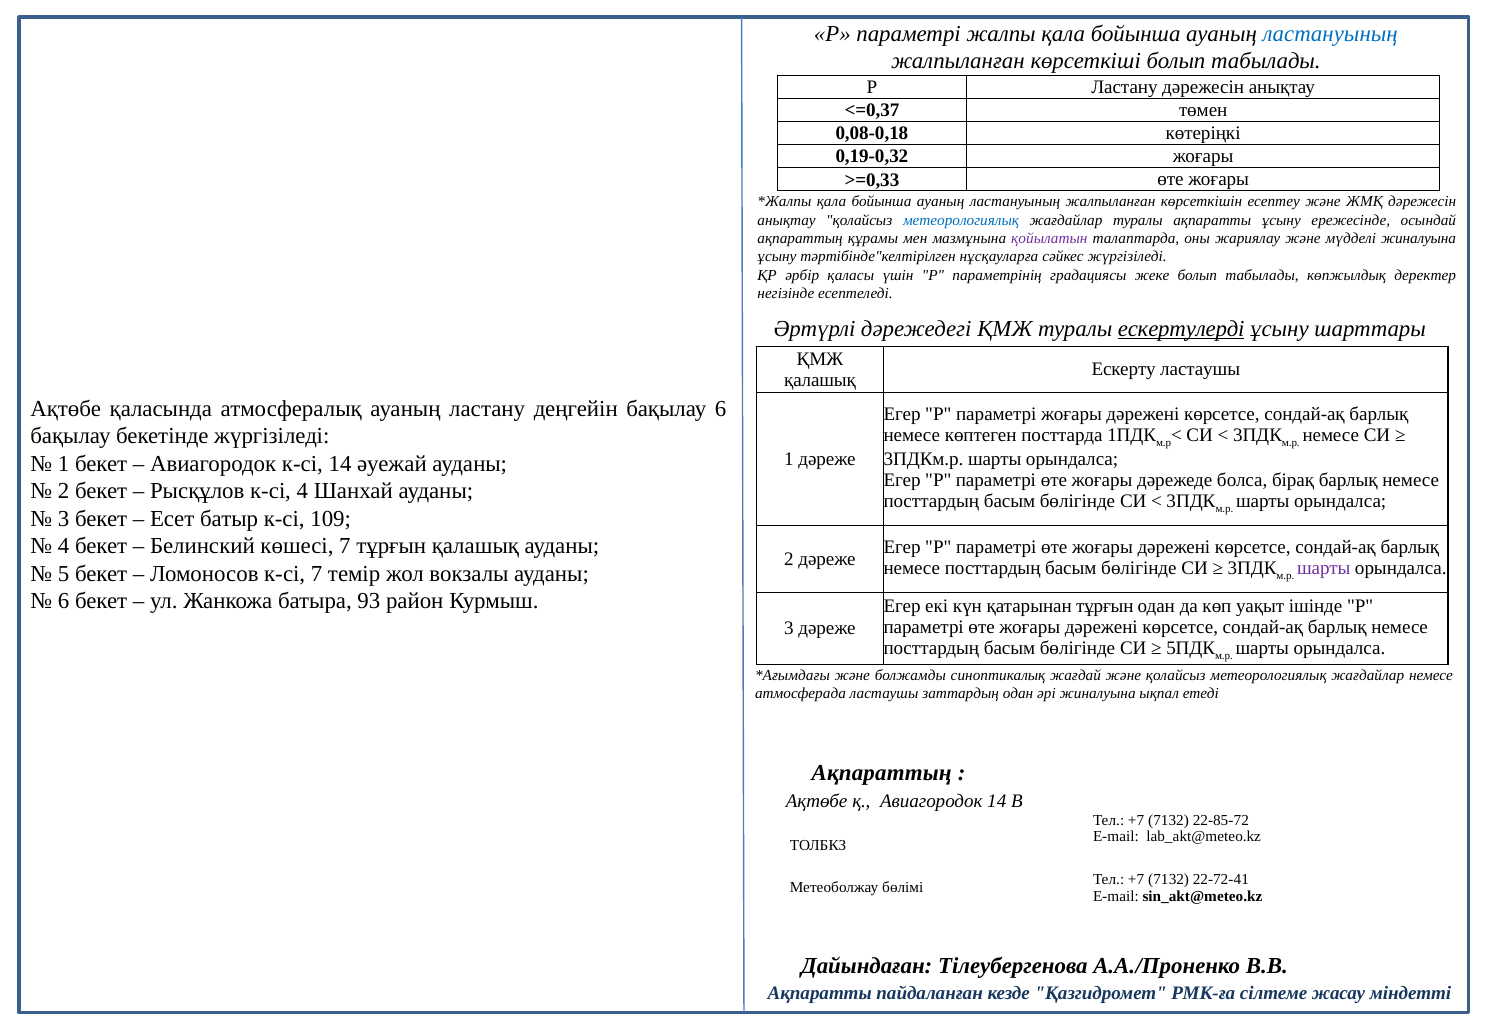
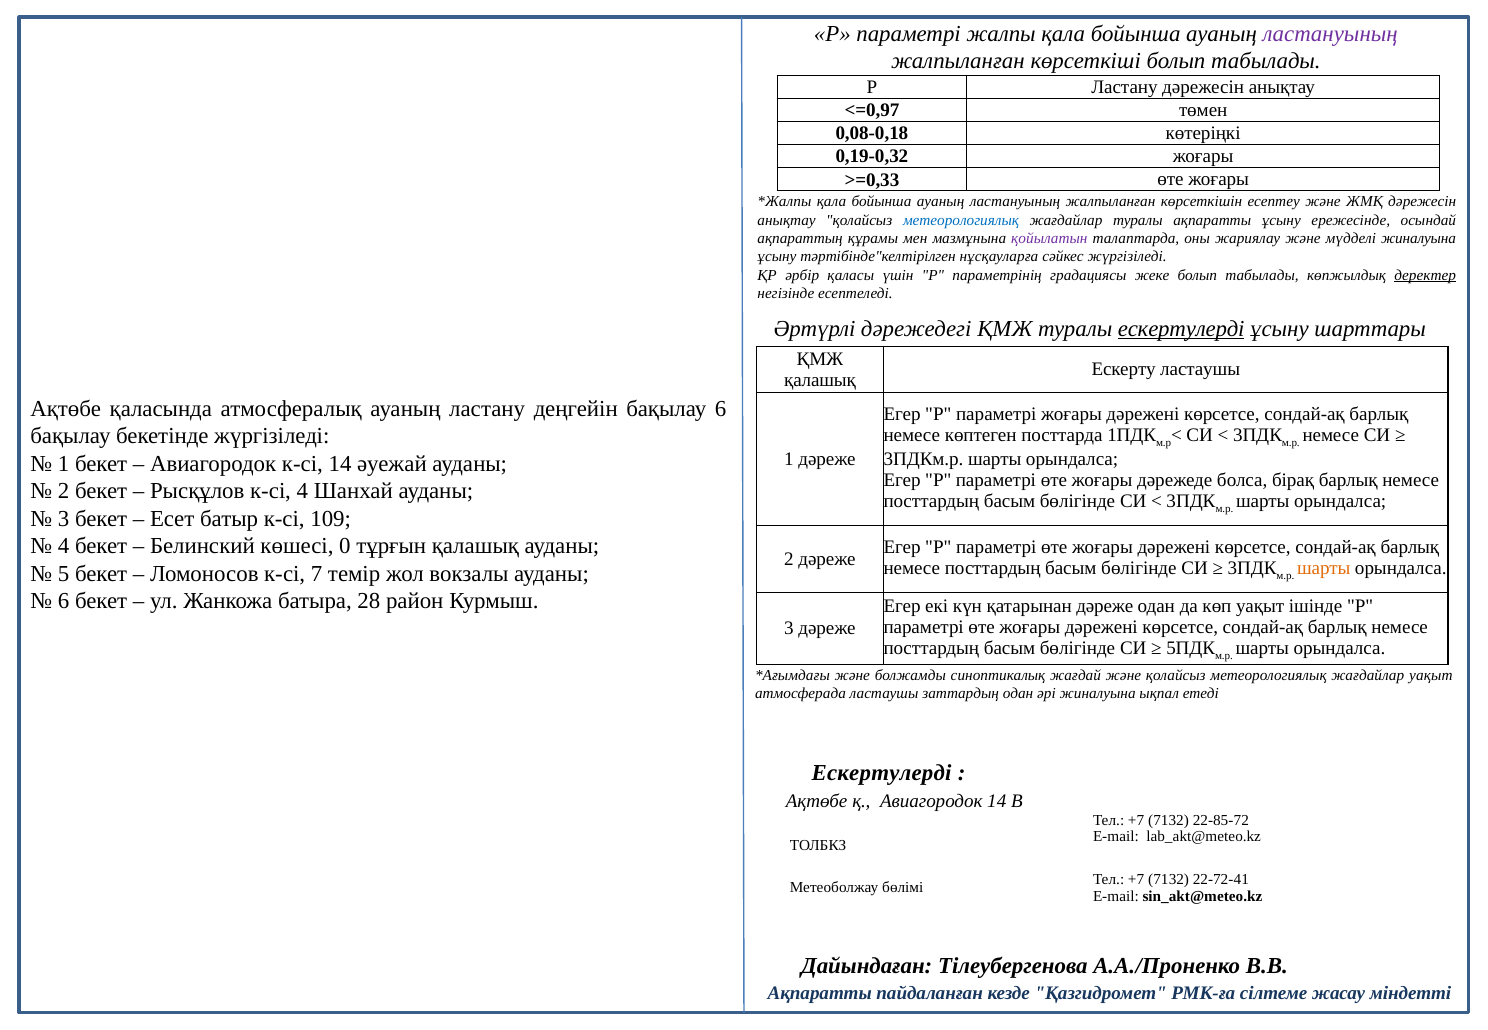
ластануының colour: blue -> purple (1330, 34)
<=0,37: <=0,37 -> <=0,97 (872, 110)
деректер underline: none -> present (1425, 275)
көшесі 7: 7 -> 0 (345, 546)
шарты colour: purple -> orange (1324, 568)
93: 93 -> 28 (369, 601)
қатарынан тұрғын: тұрғын -> дәреже (1105, 606)
жағдайлар немесе: немесе -> уақыт (1431, 676)
Ақпараттың: Ақпараттың -> Ескертулерді (882, 773)
